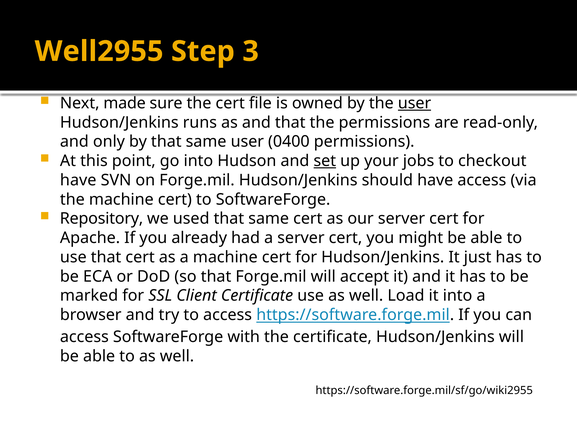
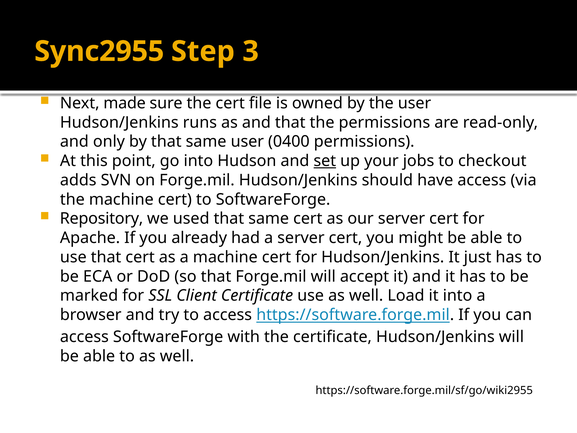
Well2955: Well2955 -> Sync2955 (99, 51)
user underline: present -> none (415, 103)
have: have -> adds (78, 180)
